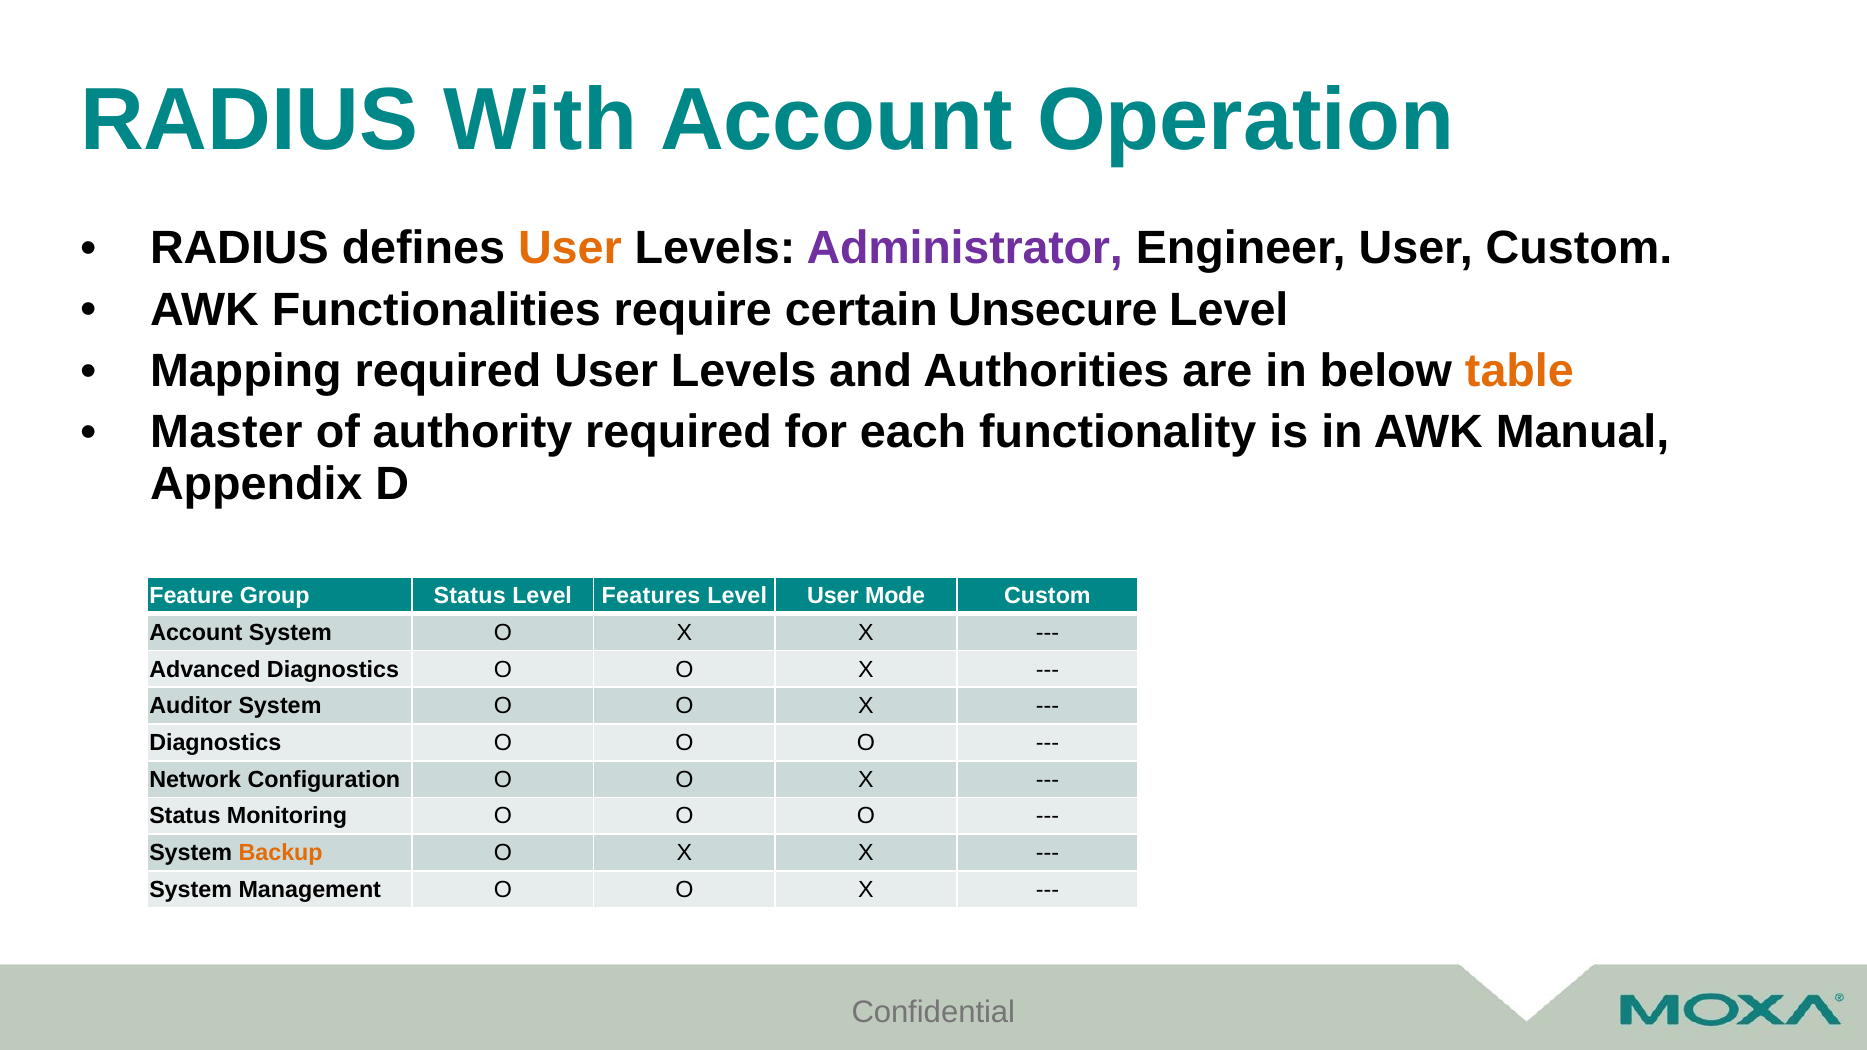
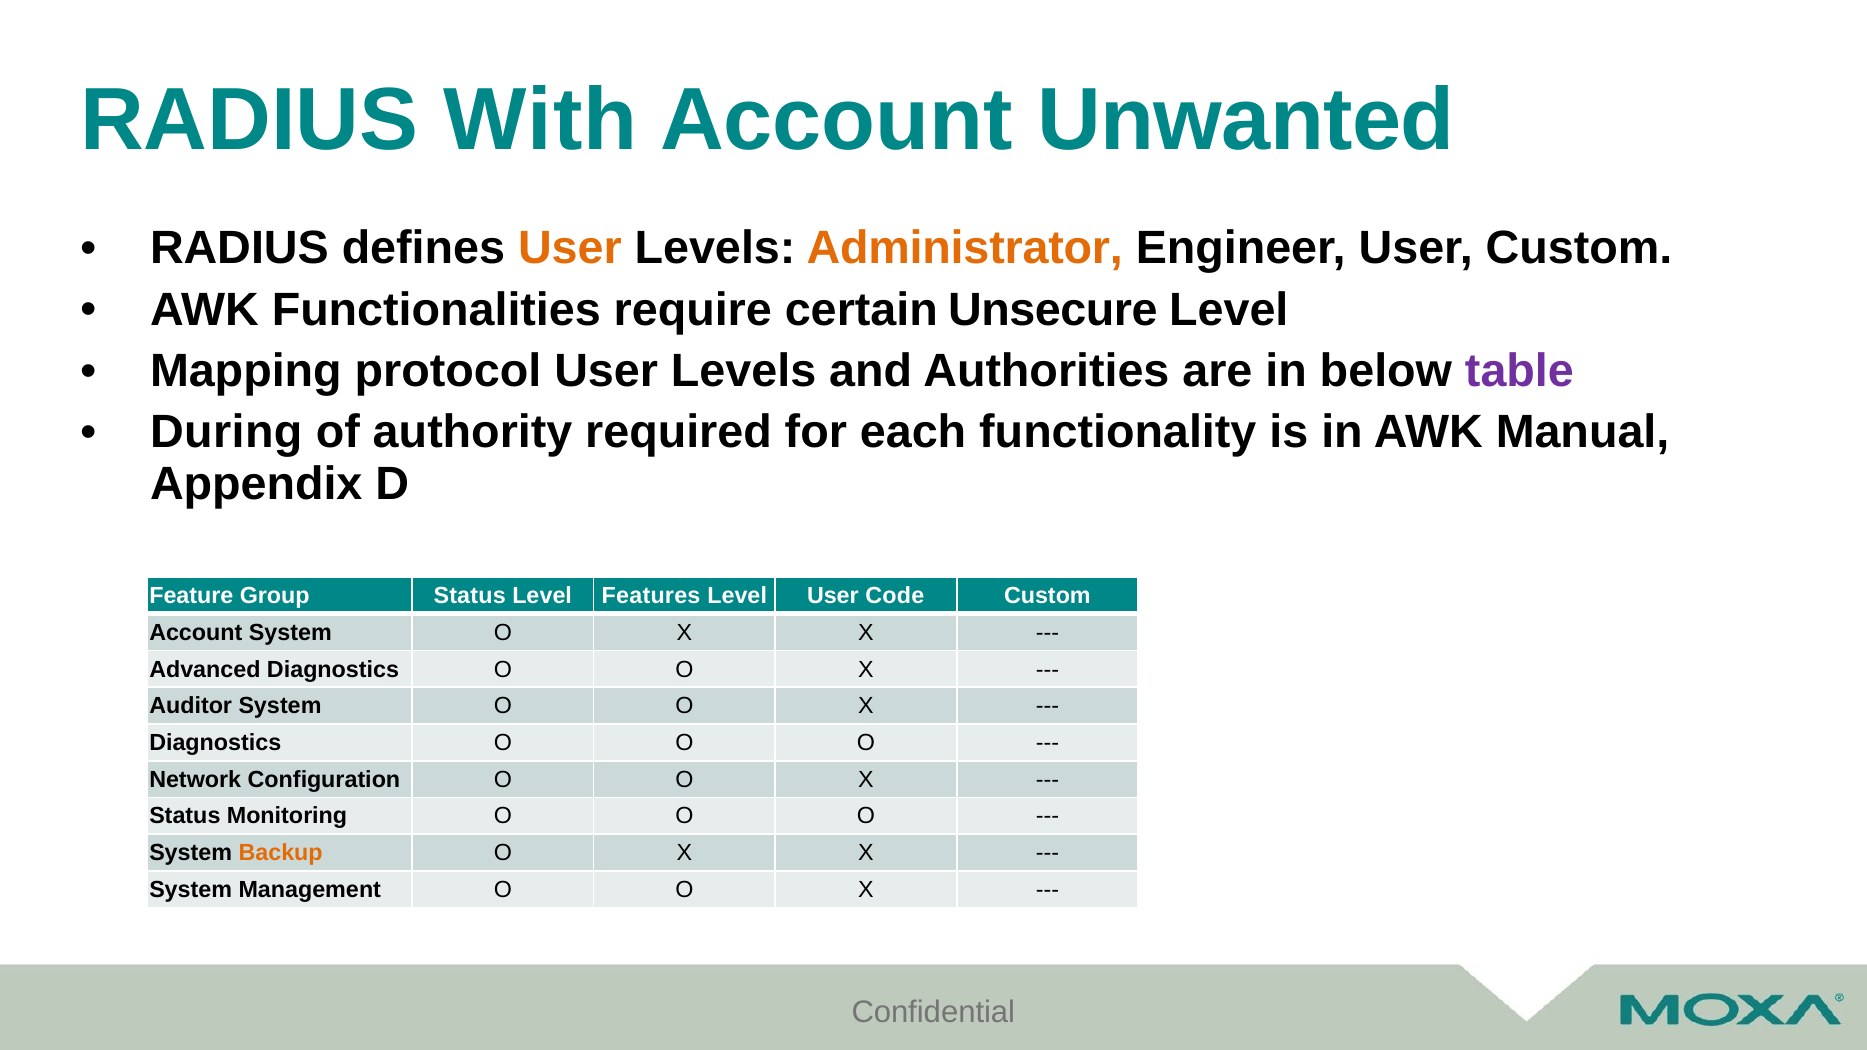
Operation: Operation -> Unwanted (1246, 120)
Administrator colour: purple -> orange (965, 248)
Mapping required: required -> protocol (448, 371)
table colour: orange -> purple (1519, 371)
Master: Master -> During (226, 432)
Mode: Mode -> Code (895, 596)
